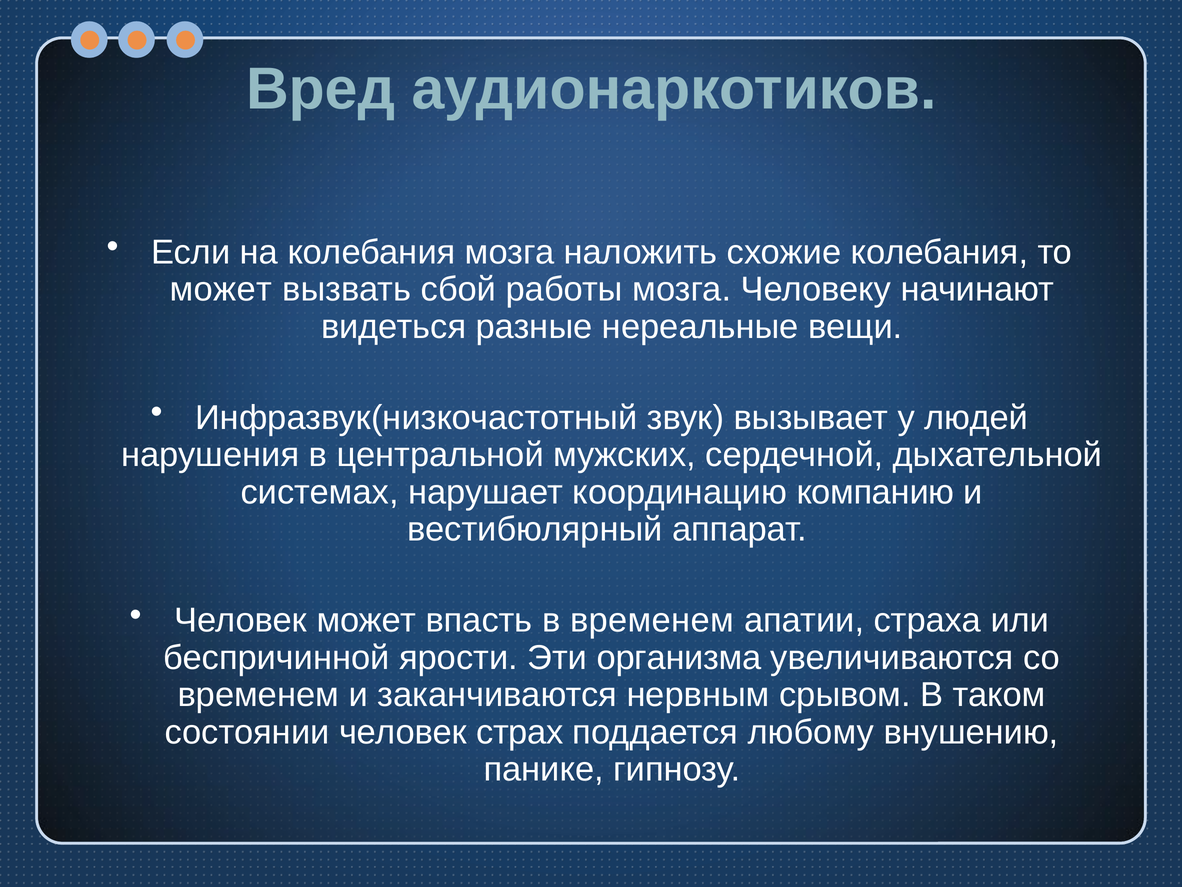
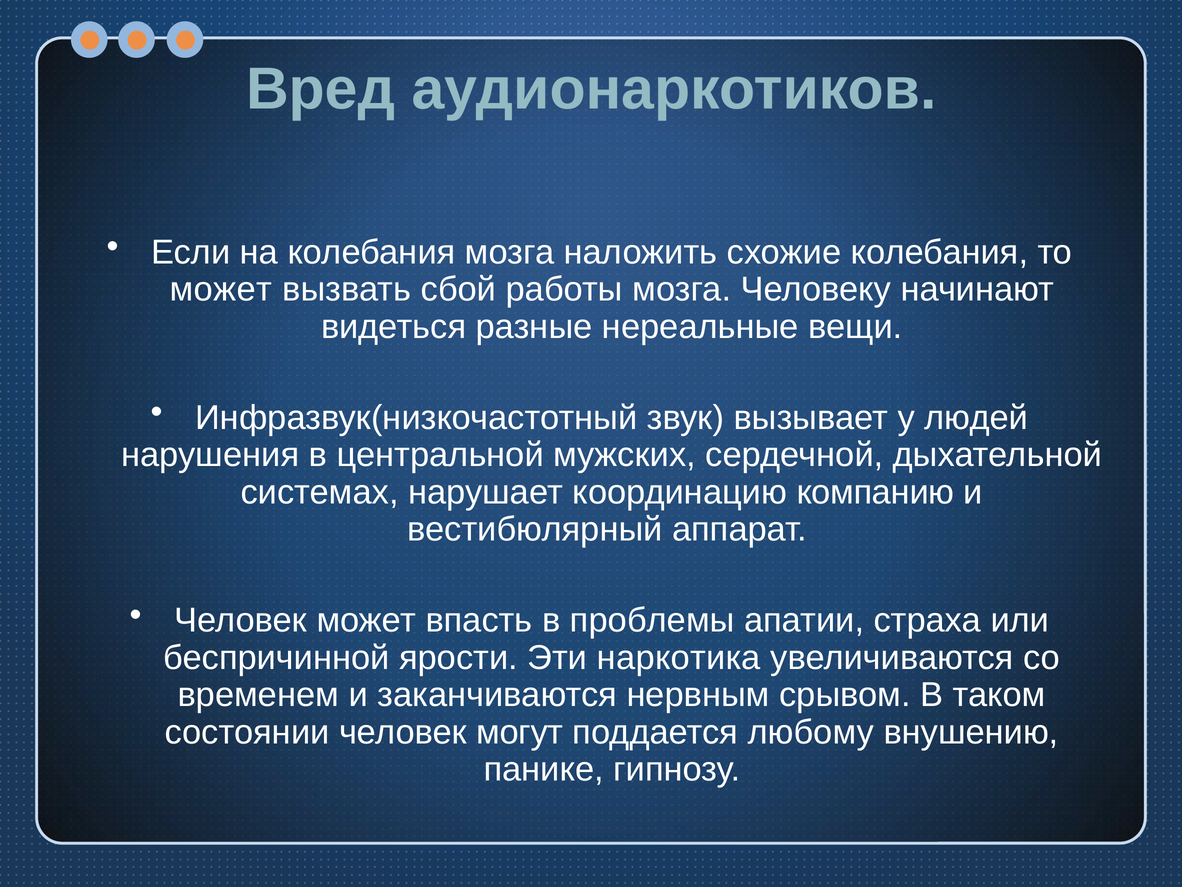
в временем: временем -> проблемы (652, 620)
организма: организма -> наркотика (679, 657)
страх: страх -> могут (520, 732)
